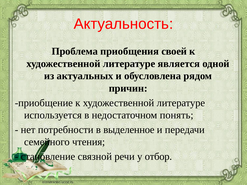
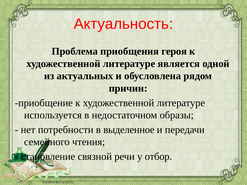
своей: своей -> героя (174, 51)
понять: понять -> образы (177, 115)
